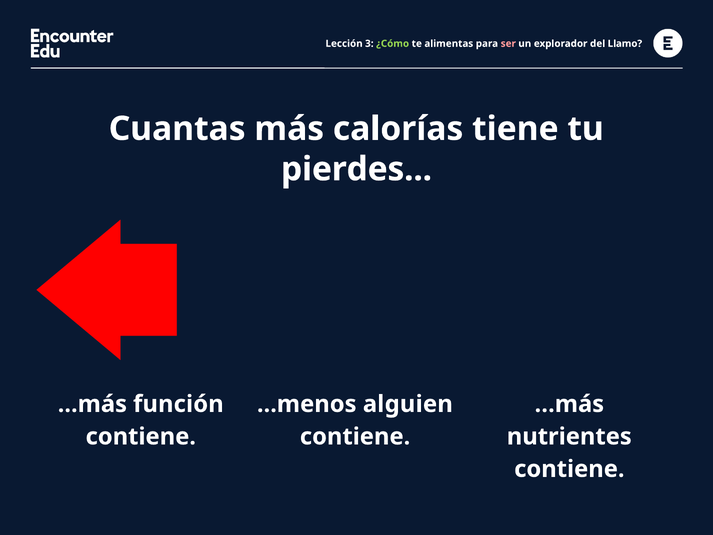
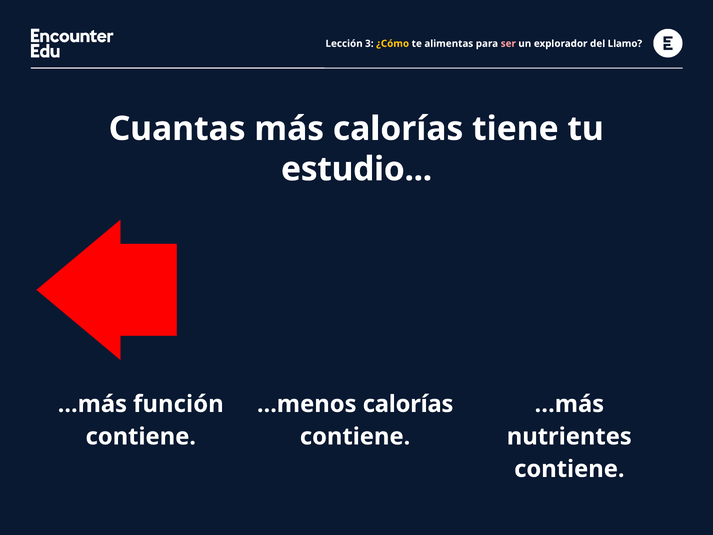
¿Cómo colour: light green -> yellow (393, 44)
pierdes: pierdes -> estudio (357, 169)
...menos alguien: alguien -> calorías (408, 404)
